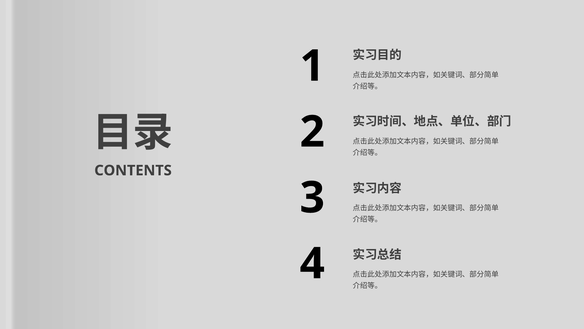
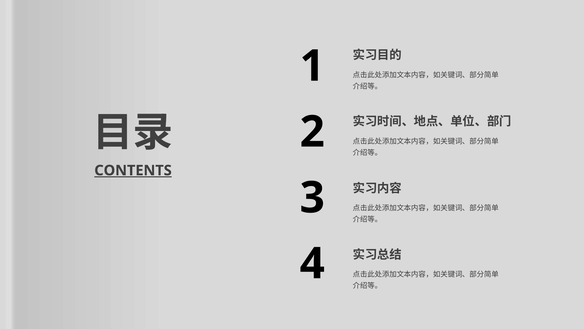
CONTENTS underline: none -> present (133, 170)
